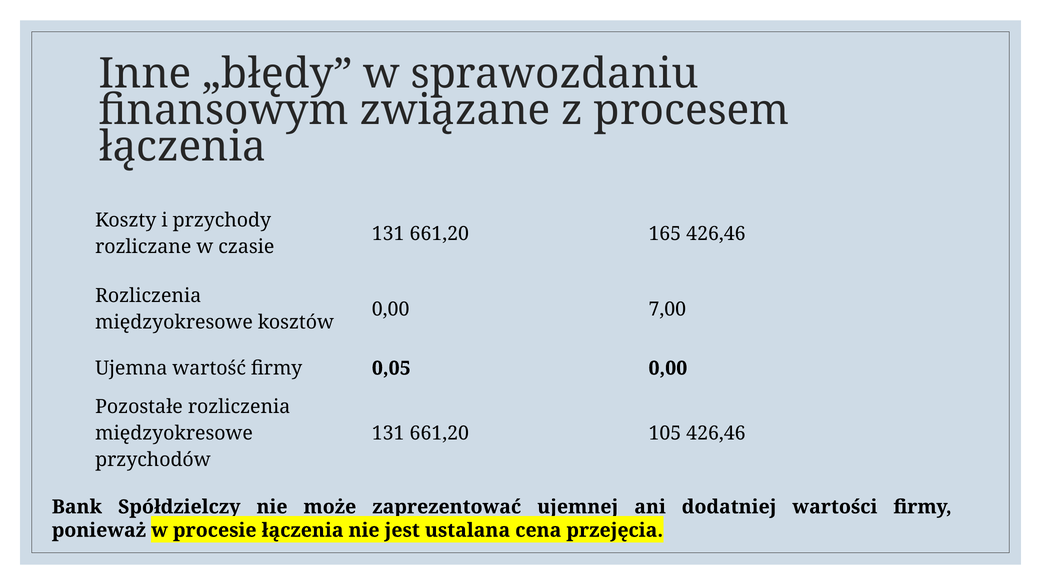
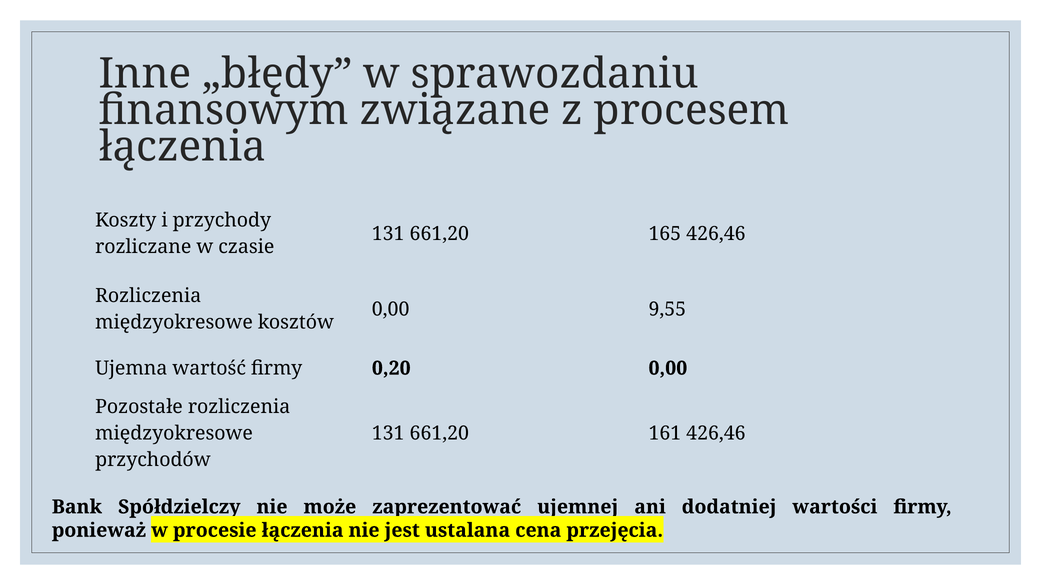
7,00: 7,00 -> 9,55 (667, 309)
0,05: 0,05 -> 0,20 (391, 369)
105: 105 -> 161 (665, 434)
